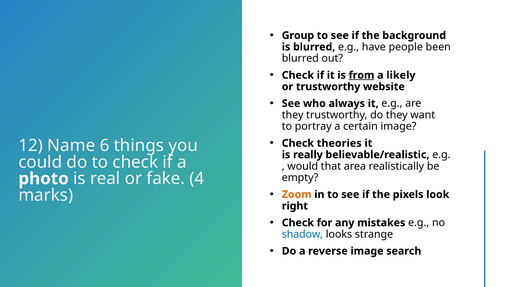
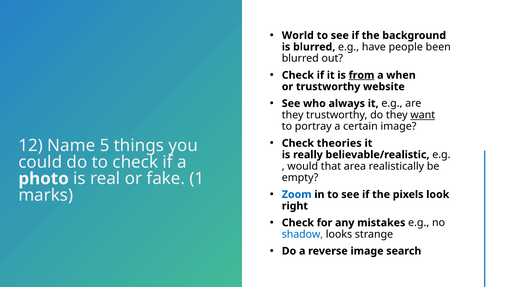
Group: Group -> World (298, 35)
likely: likely -> when (401, 75)
want underline: none -> present (423, 115)
6: 6 -> 5 (105, 145)
4: 4 -> 1 (197, 179)
Zoom colour: orange -> blue (297, 194)
